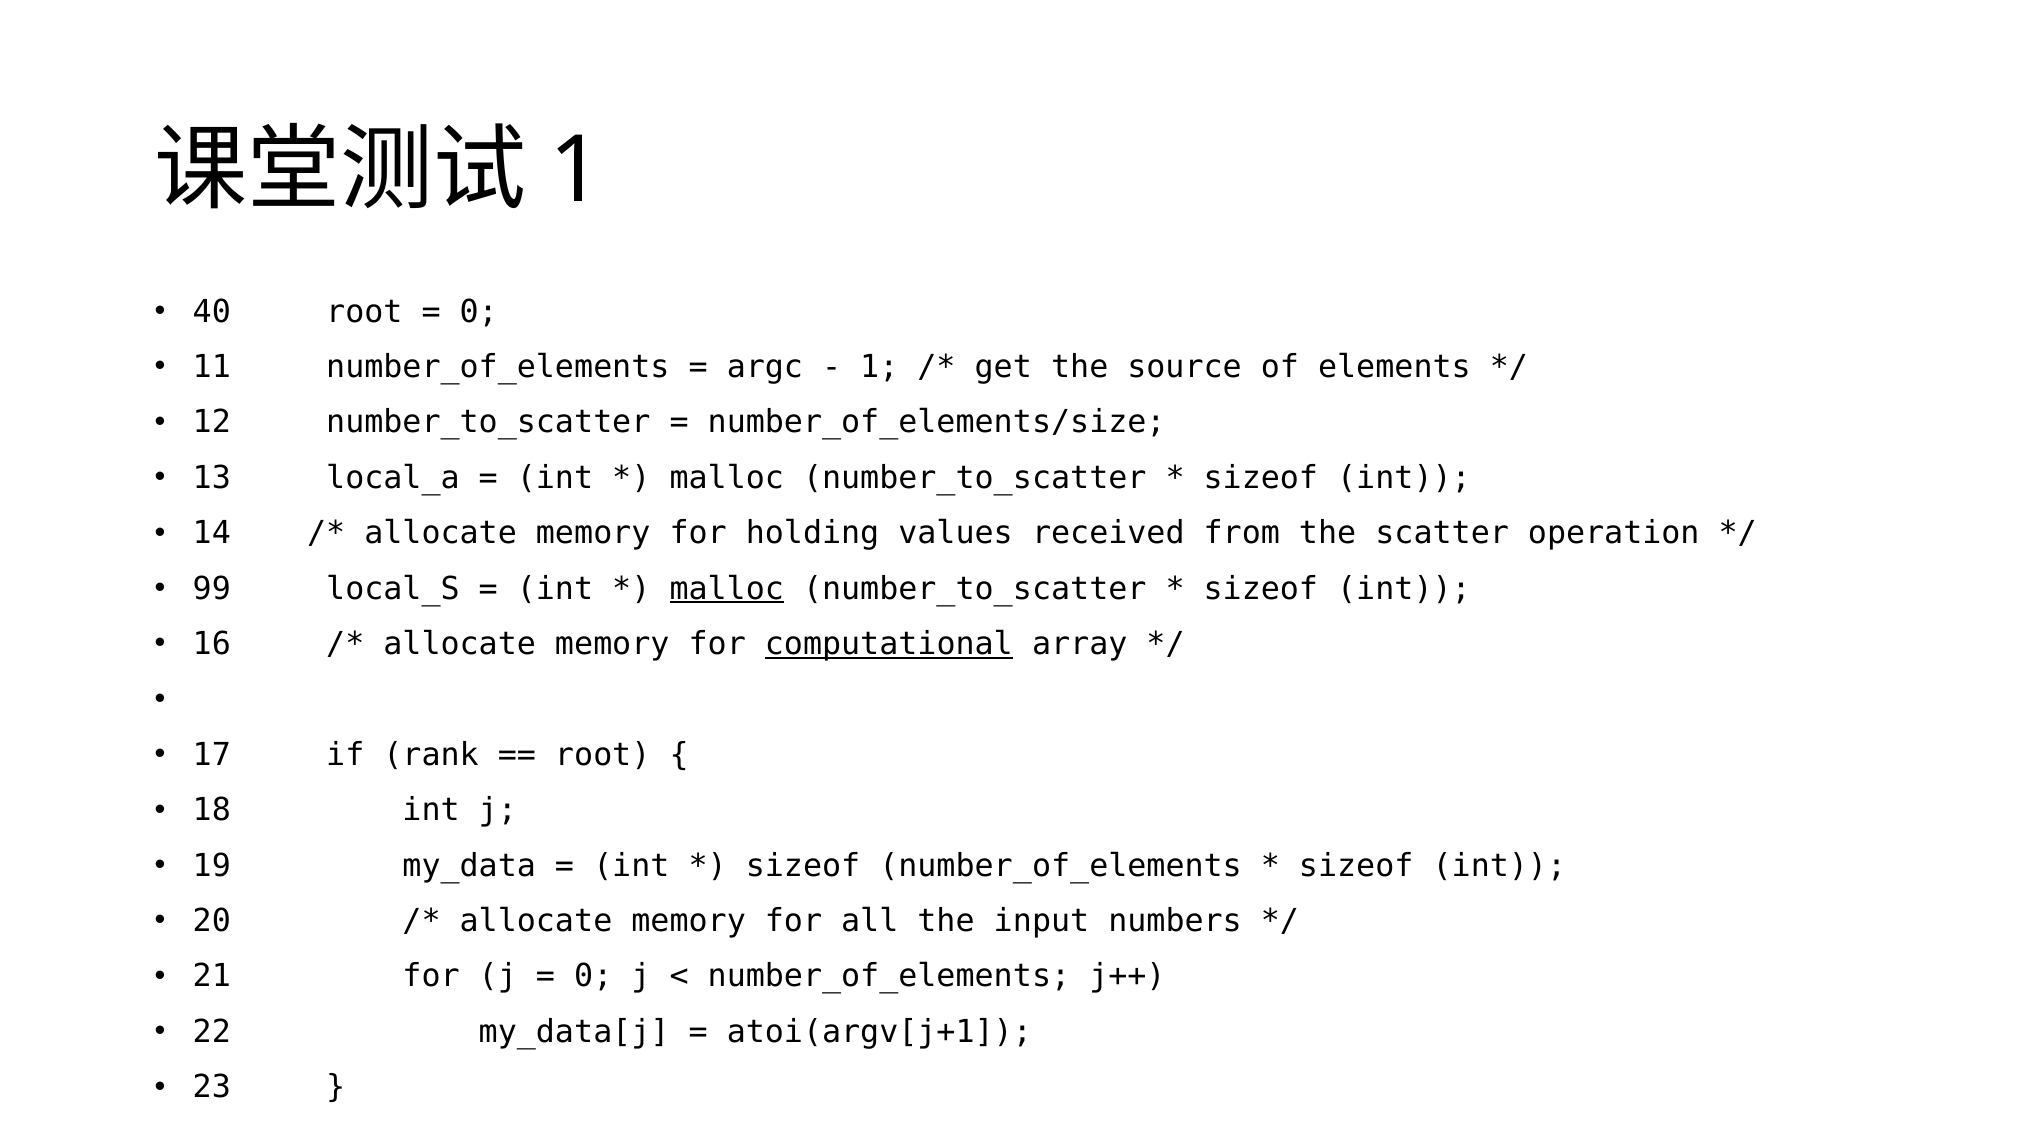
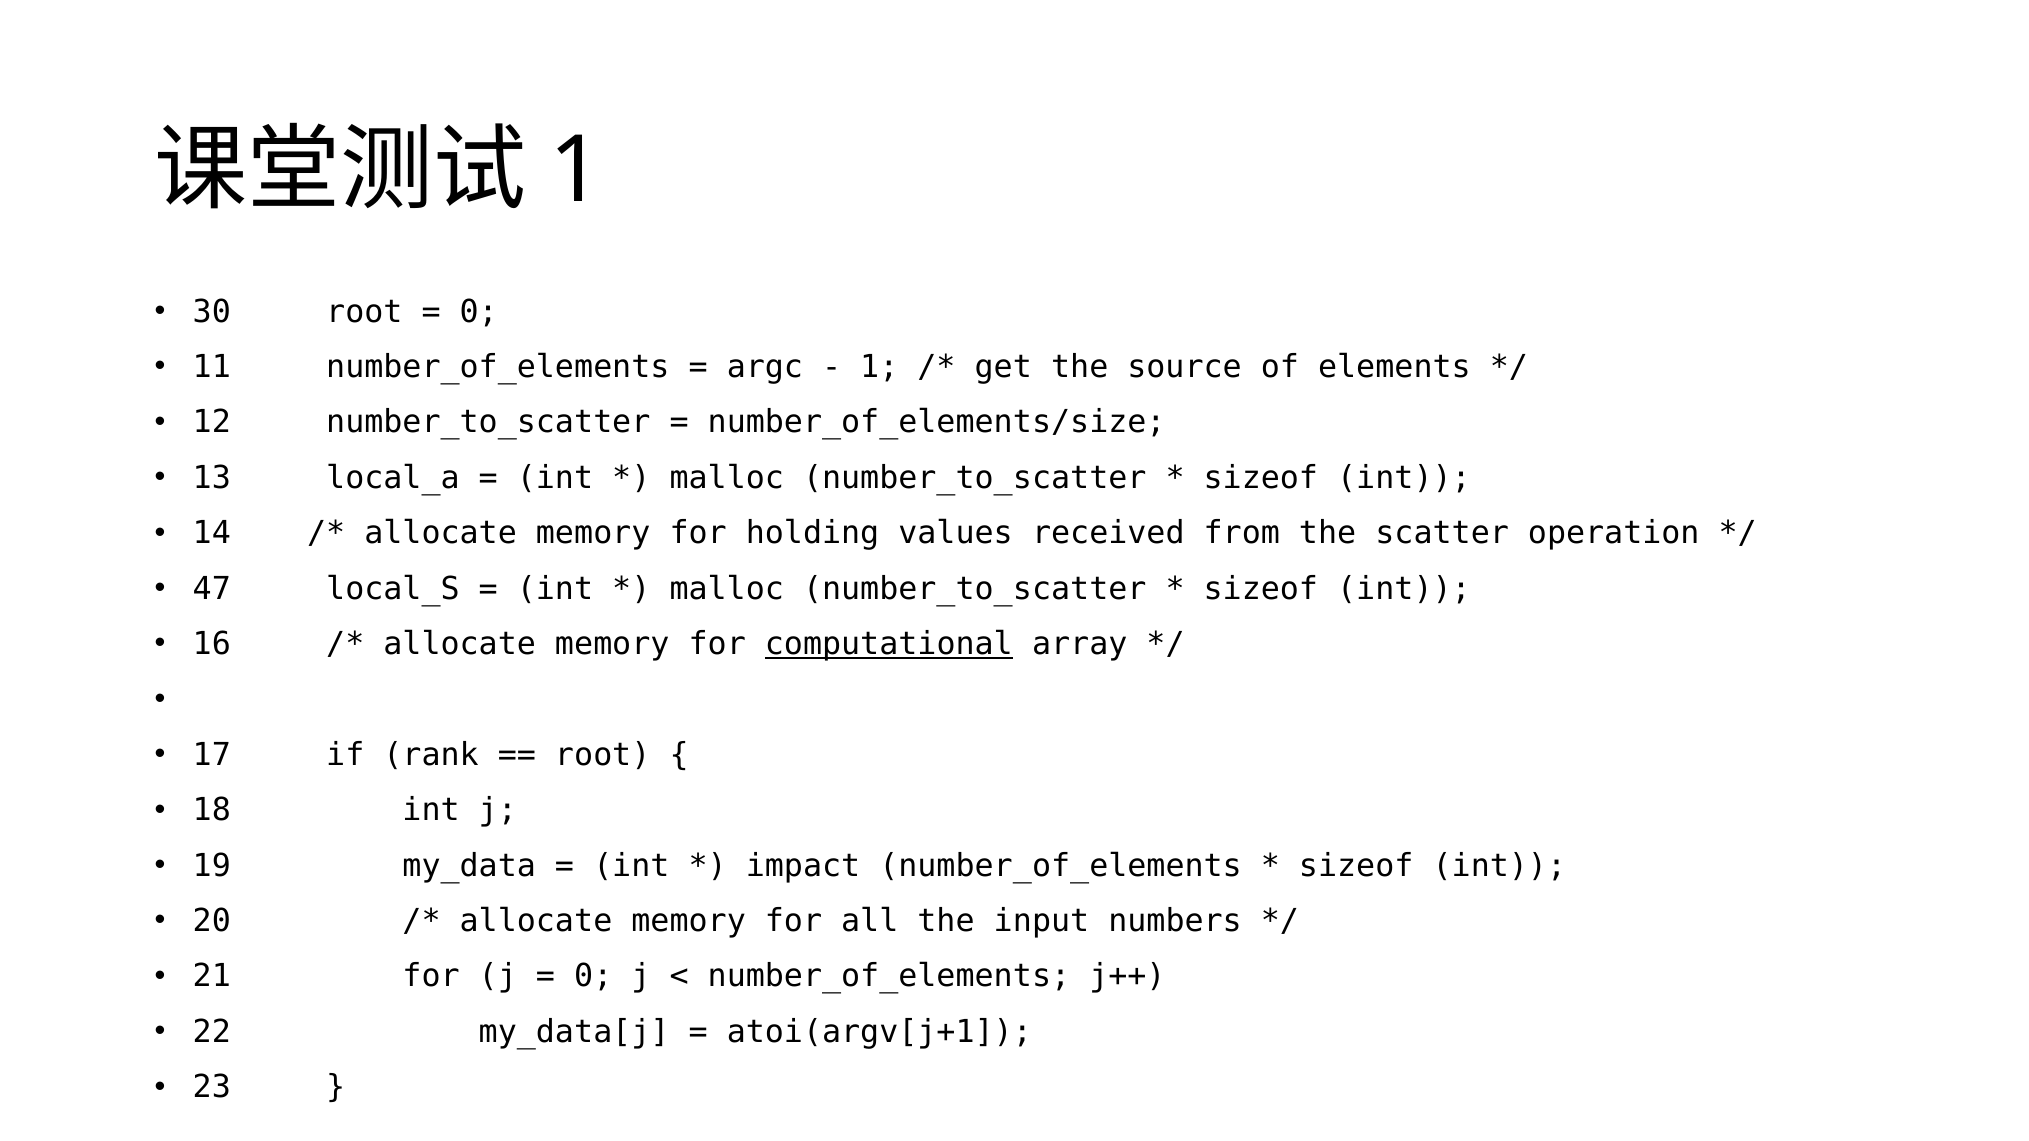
40: 40 -> 30 (212, 312)
99: 99 -> 47 (212, 589)
malloc underline: present -> none (727, 589)
sizeof: sizeof -> impact (803, 866)
